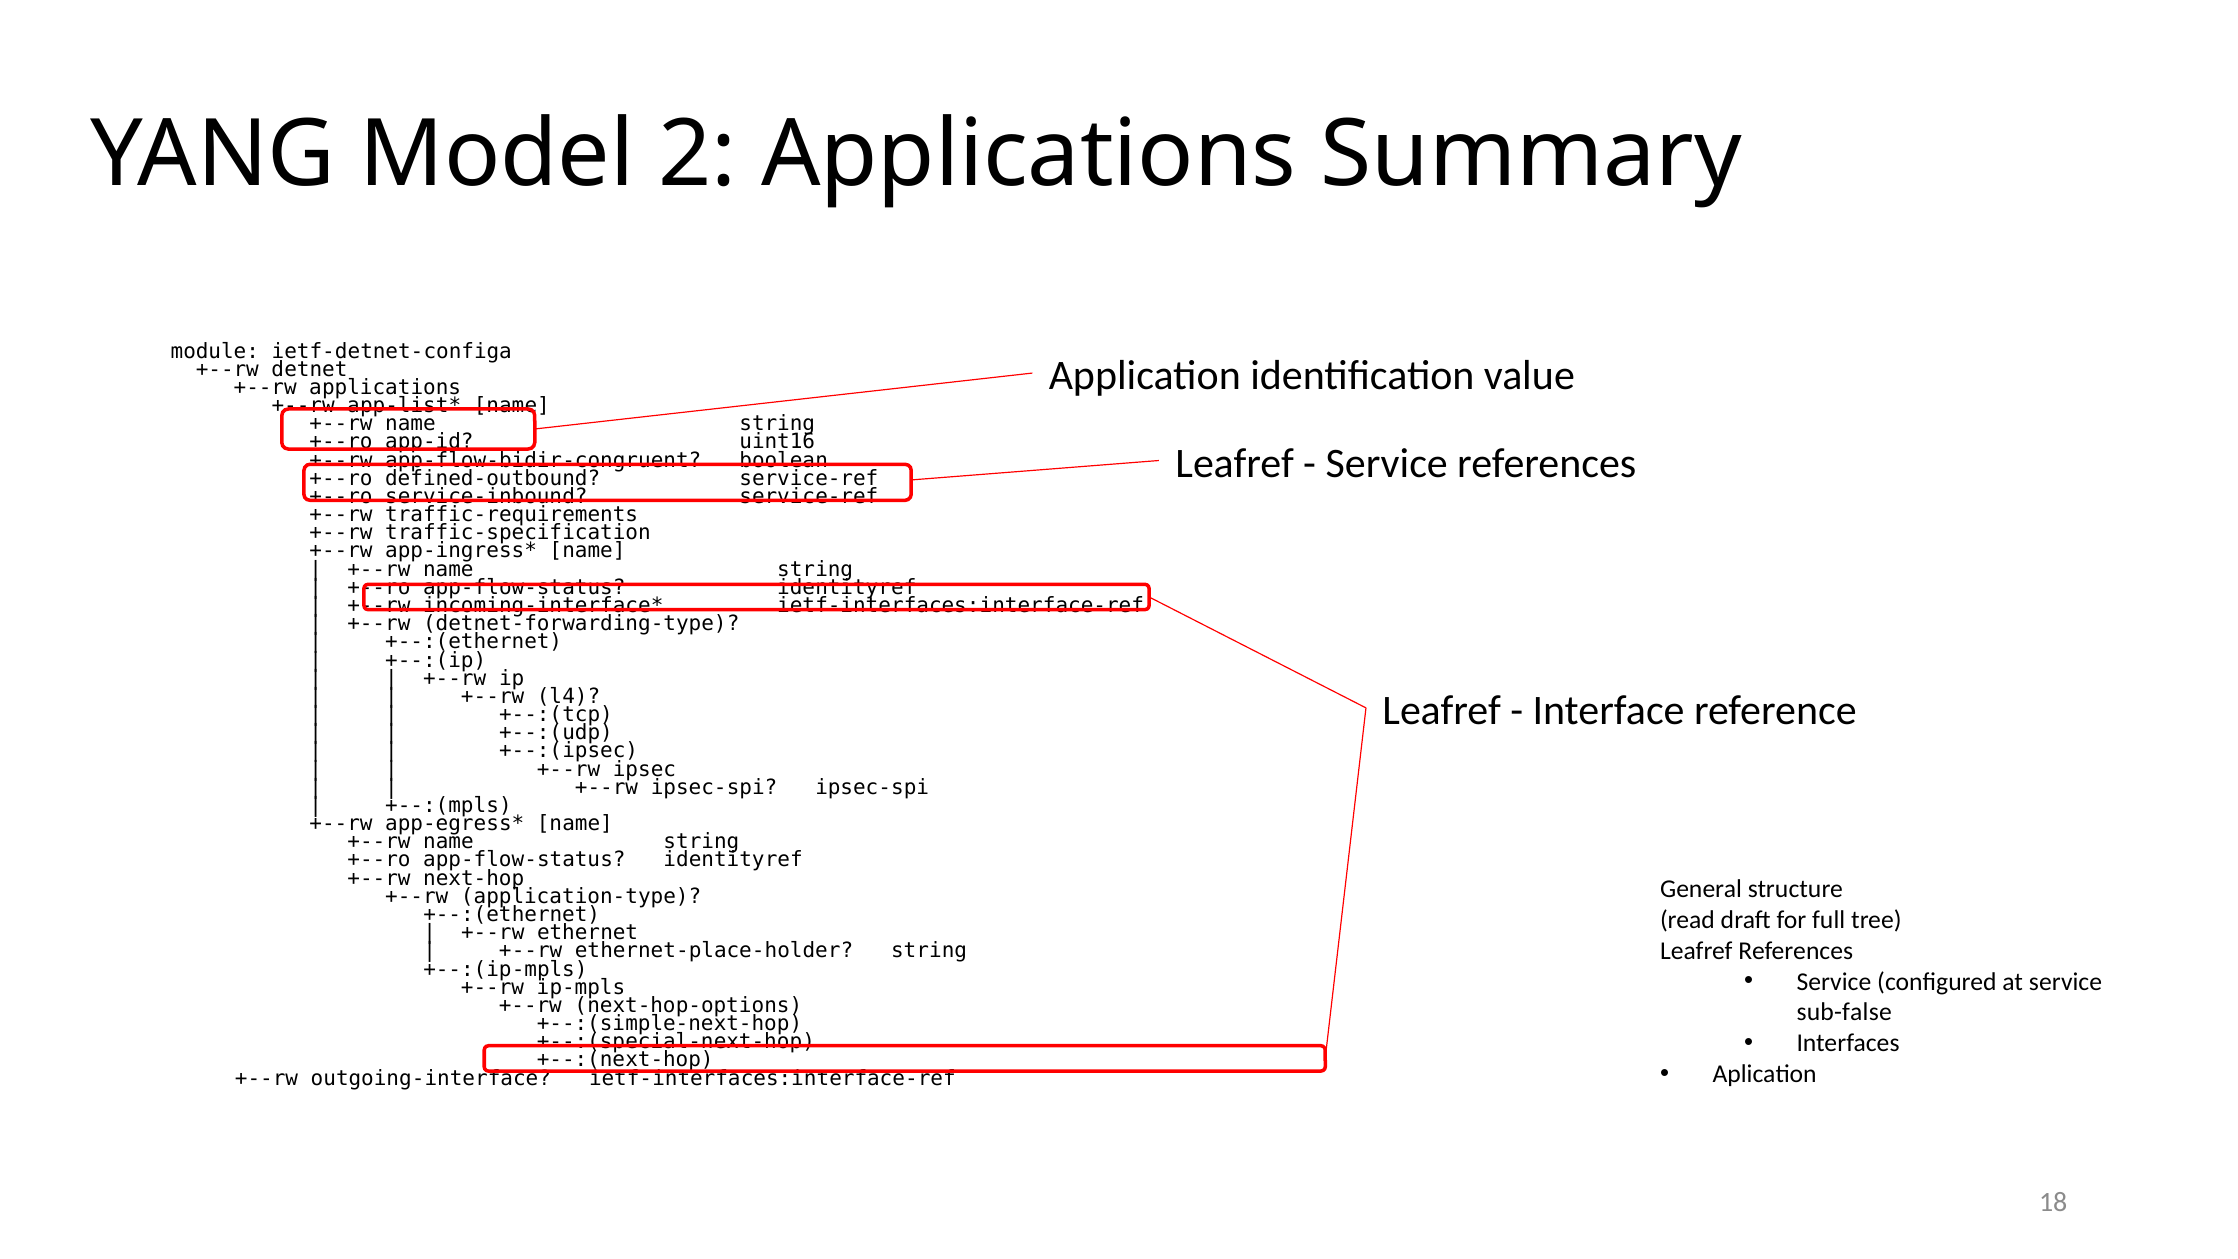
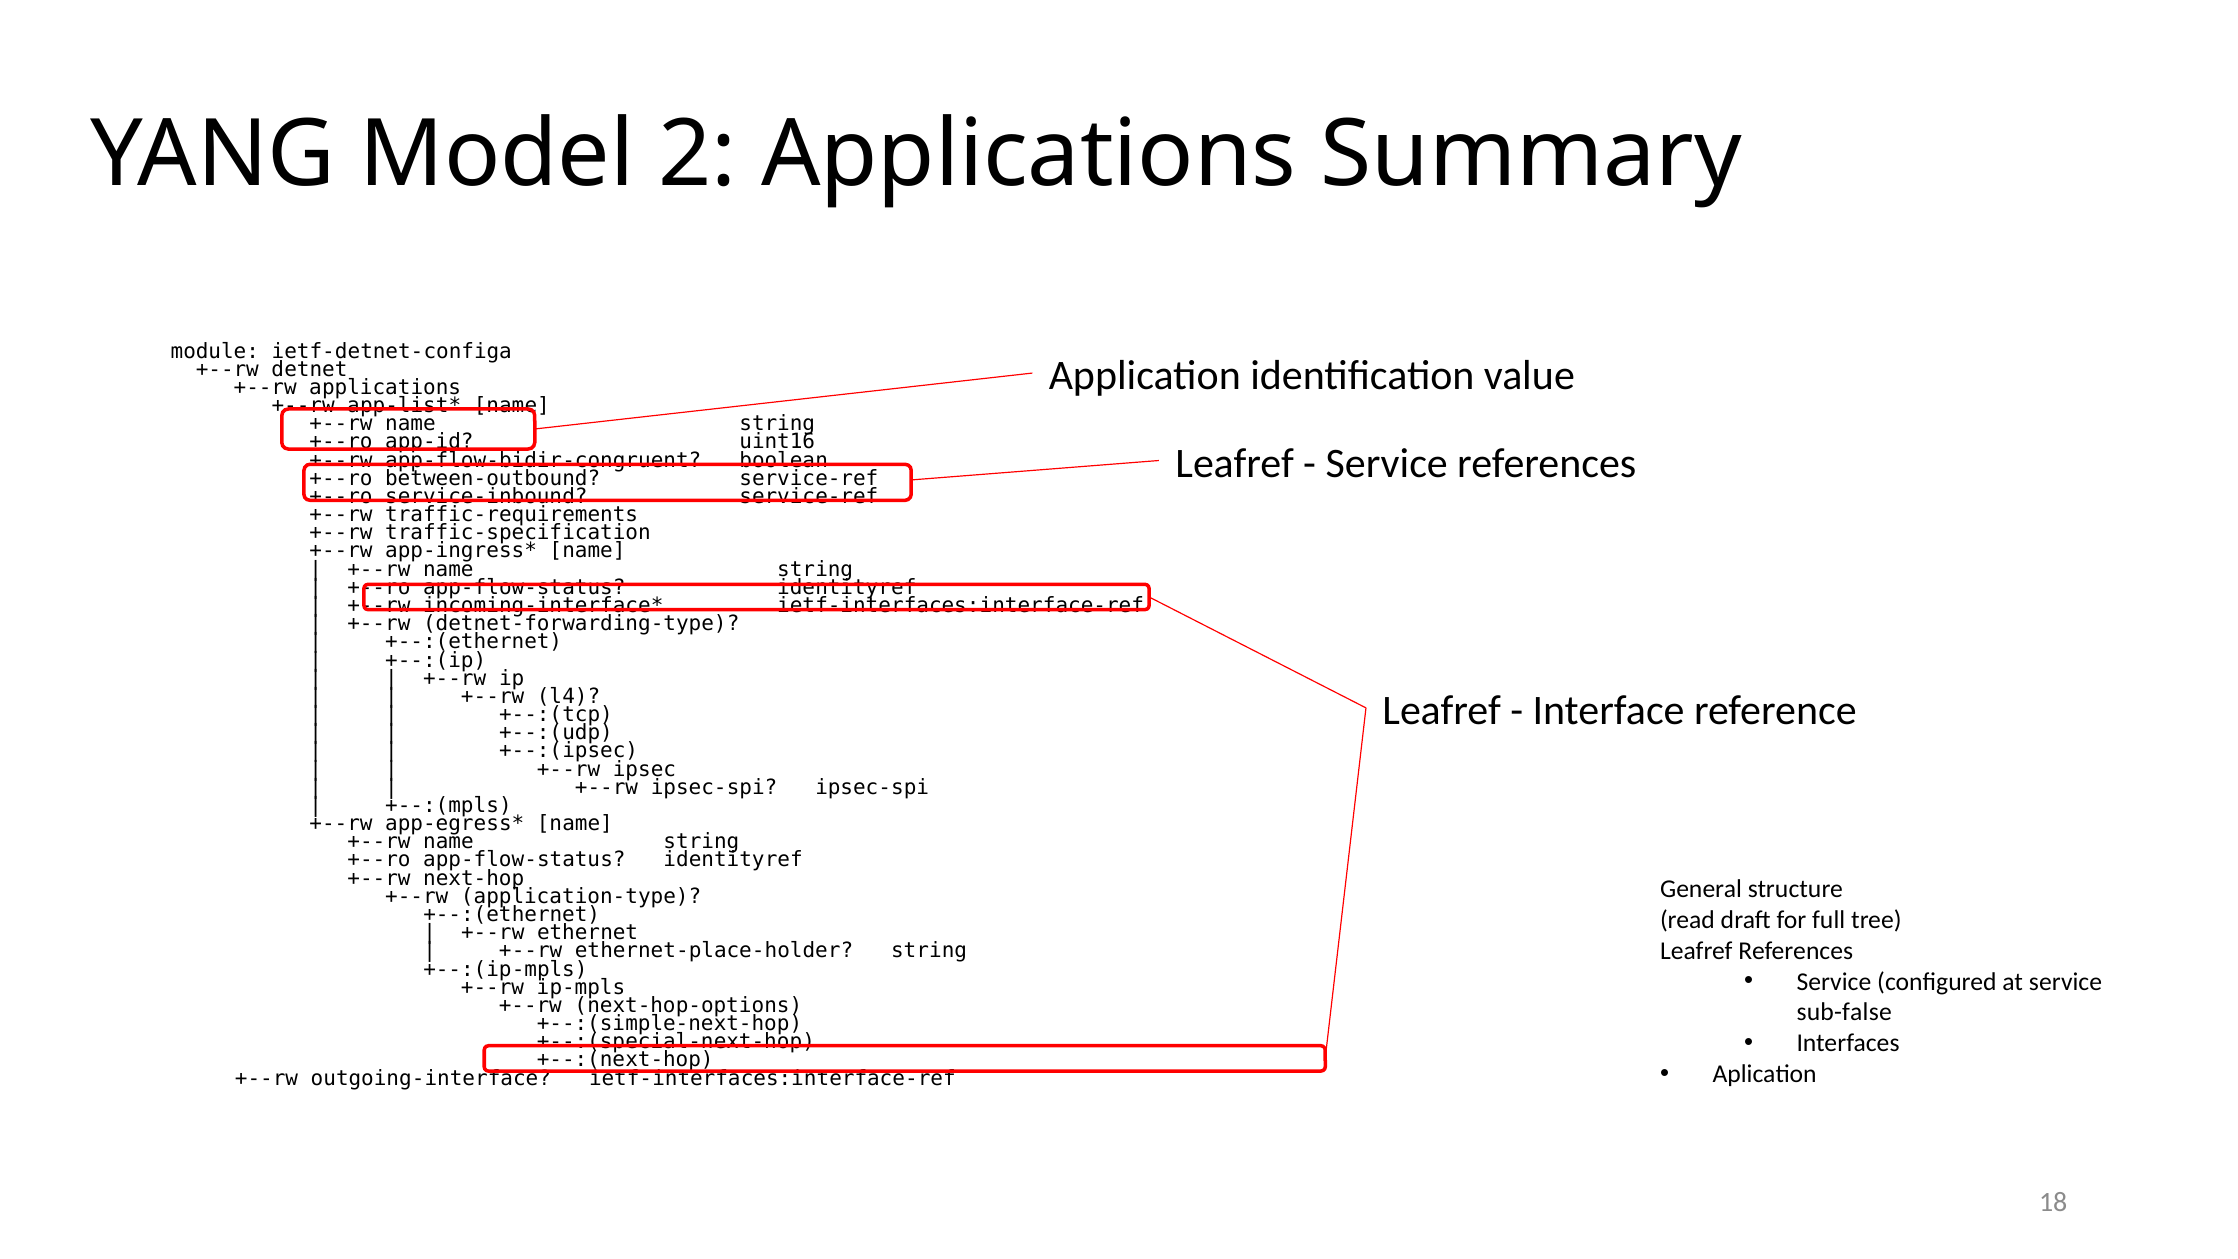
defined-outbound: defined-outbound -> between-outbound (493, 478)
